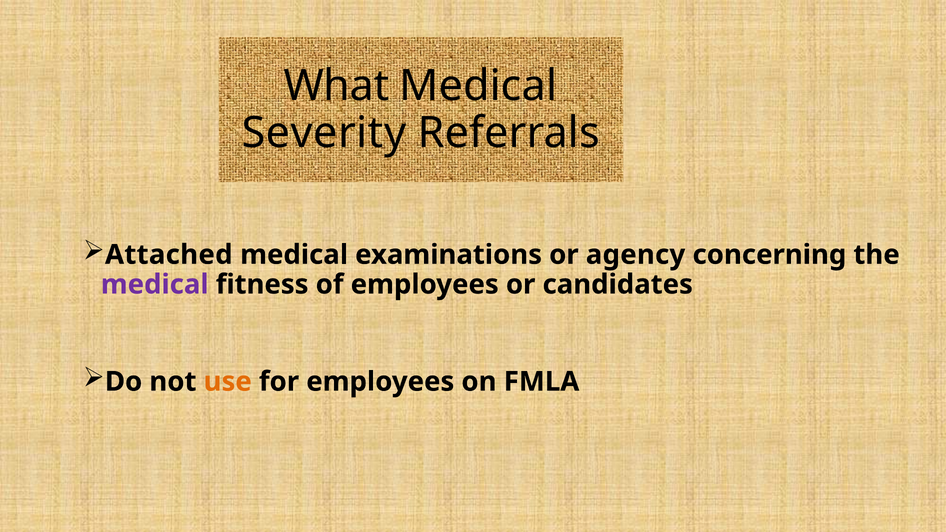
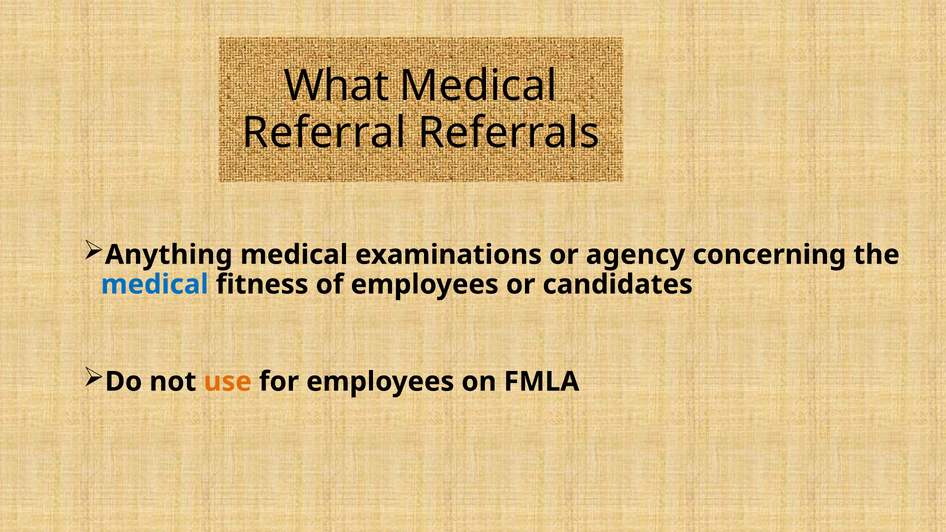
Severity: Severity -> Referral (324, 133)
Attached: Attached -> Anything (169, 255)
medical colour: purple -> blue (155, 285)
